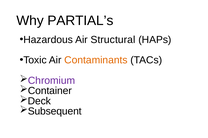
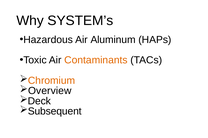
PARTIAL’s: PARTIAL’s -> SYSTEM’s (80, 21)
Structural: Structural -> Aluminum (113, 40)
Chromium colour: purple -> orange (52, 81)
Container: Container -> Overview (50, 91)
